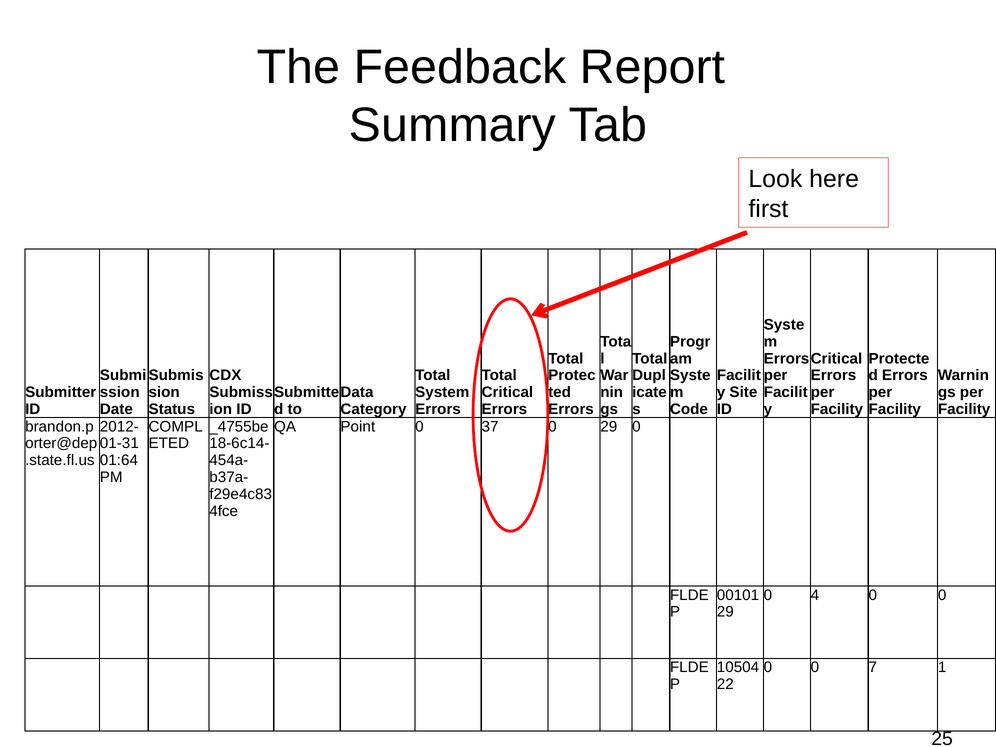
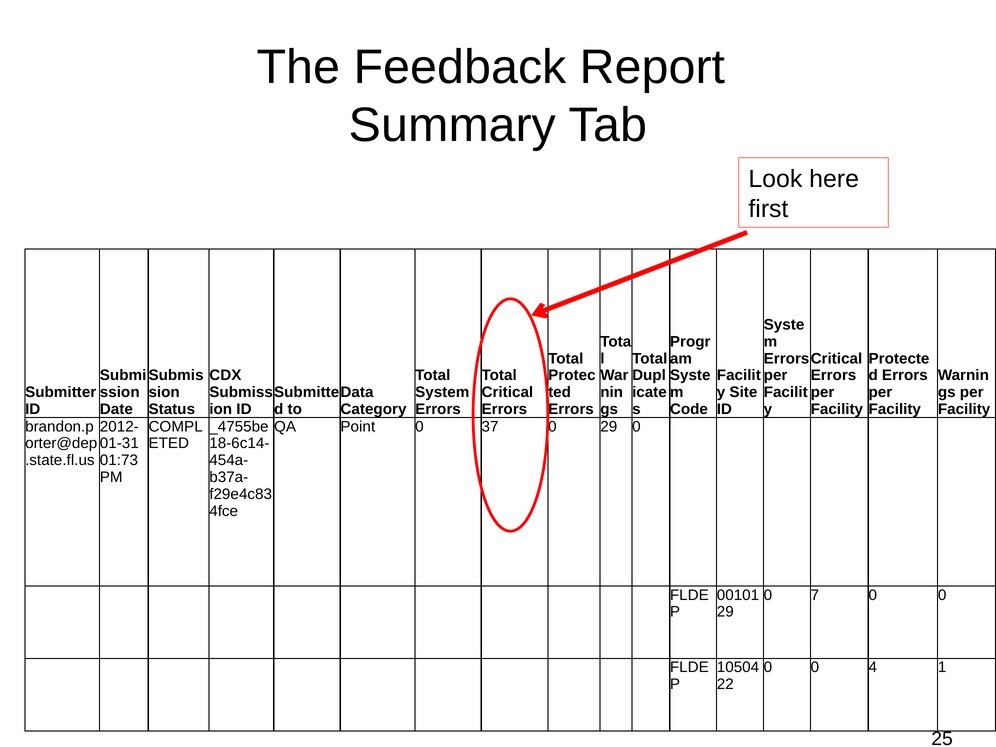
01:64: 01:64 -> 01:73 (119, 460)
4: 4 -> 7 (815, 595)
7: 7 -> 4 (873, 667)
